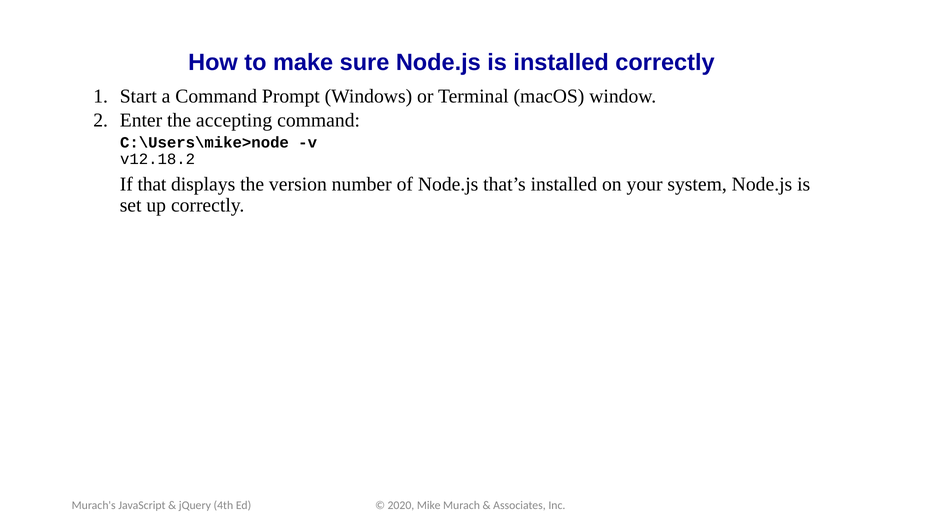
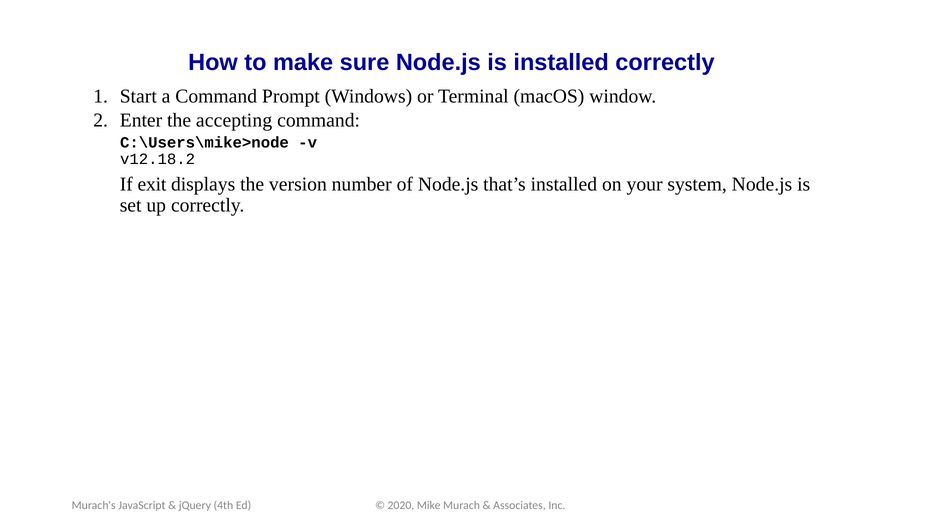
that: that -> exit (152, 184)
